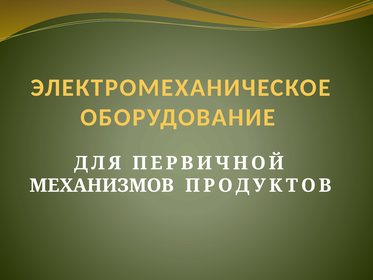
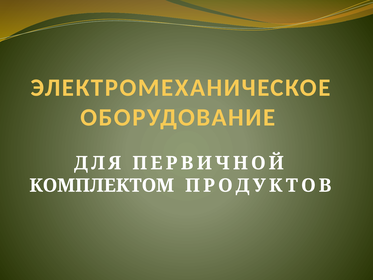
МЕХАНИЗМОВ: МЕХАНИЗМОВ -> КОМПЛЕКТОМ (102, 185)
